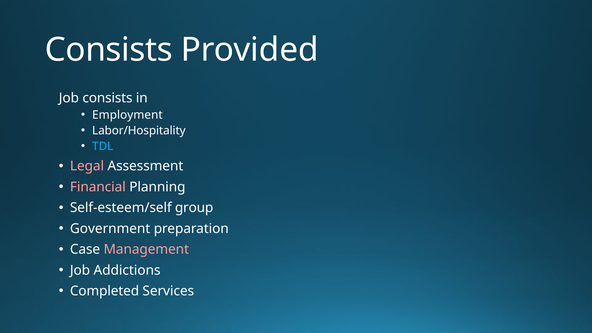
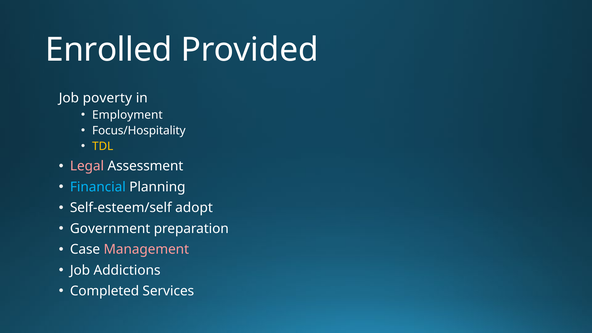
Consists: Consists -> Enrolled (109, 50)
Job consists: consists -> poverty (107, 98)
Labor/Hospitality: Labor/Hospitality -> Focus/Hospitality (139, 131)
TDL colour: light blue -> yellow (103, 146)
Financial colour: pink -> light blue (98, 187)
group: group -> adopt (194, 208)
